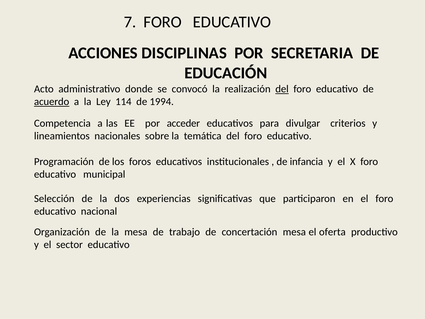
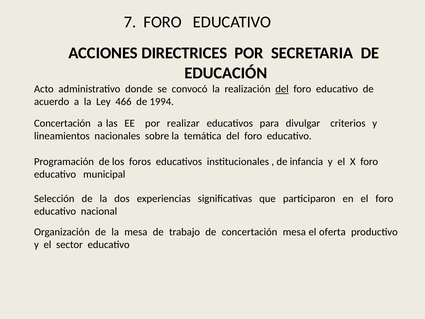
DISCIPLINAS: DISCIPLINAS -> DIRECTRICES (184, 53)
acuerdo underline: present -> none (52, 102)
114: 114 -> 466 (123, 102)
Competencia: Competencia -> Concertación (62, 123)
acceder: acceder -> realizar (183, 123)
